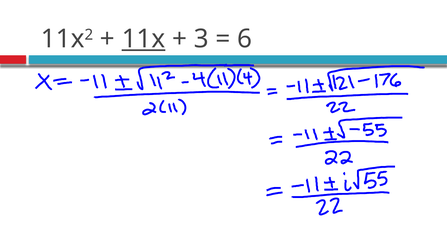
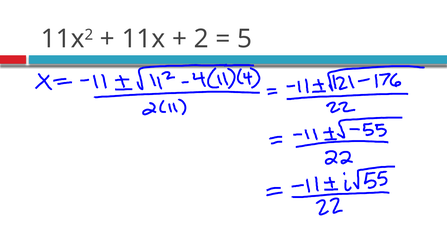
11x underline: present -> none (143, 39)
3: 3 -> 2 (201, 39)
6: 6 -> 5 (245, 39)
